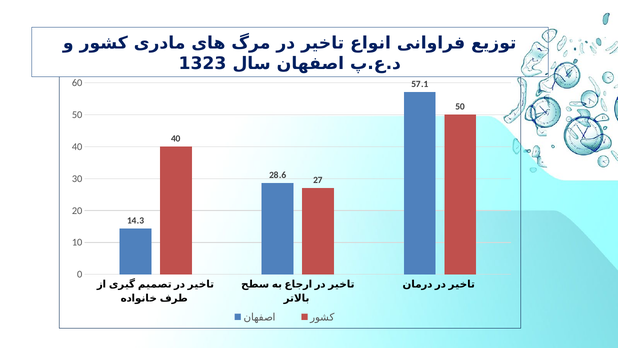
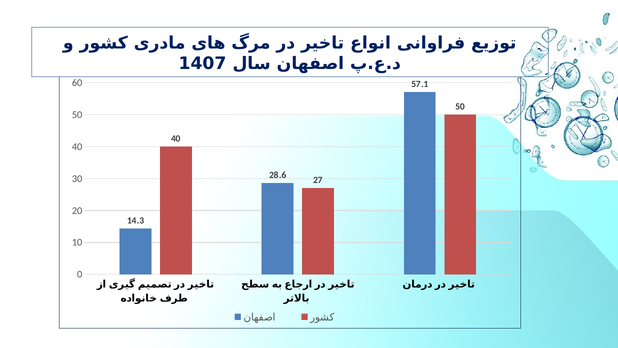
1323: 1323 -> 1407 (202, 63)
